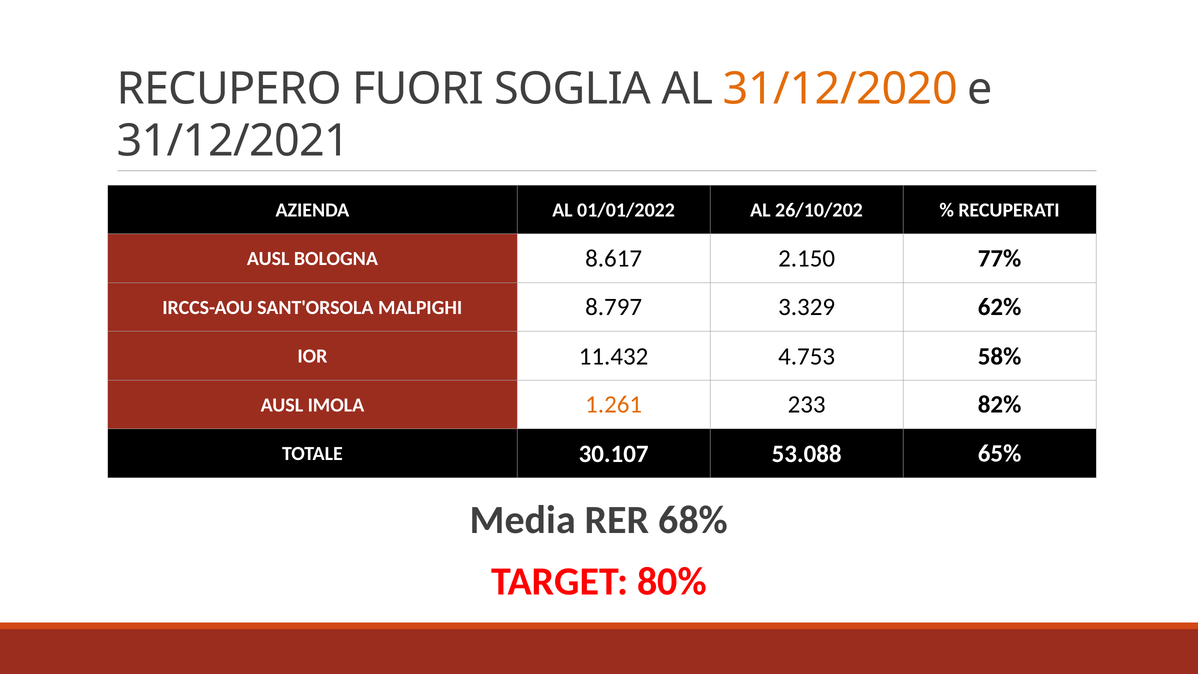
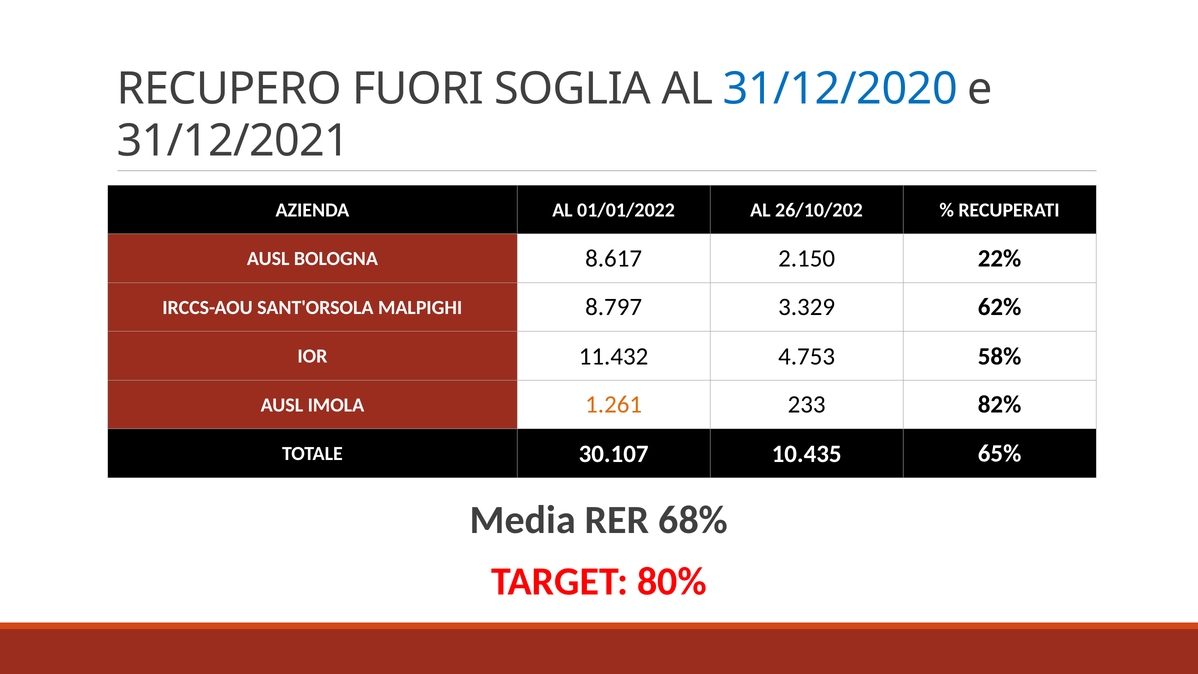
31/12/2020 colour: orange -> blue (840, 89)
77%: 77% -> 22% (1000, 258)
53.088: 53.088 -> 10.435 (807, 454)
